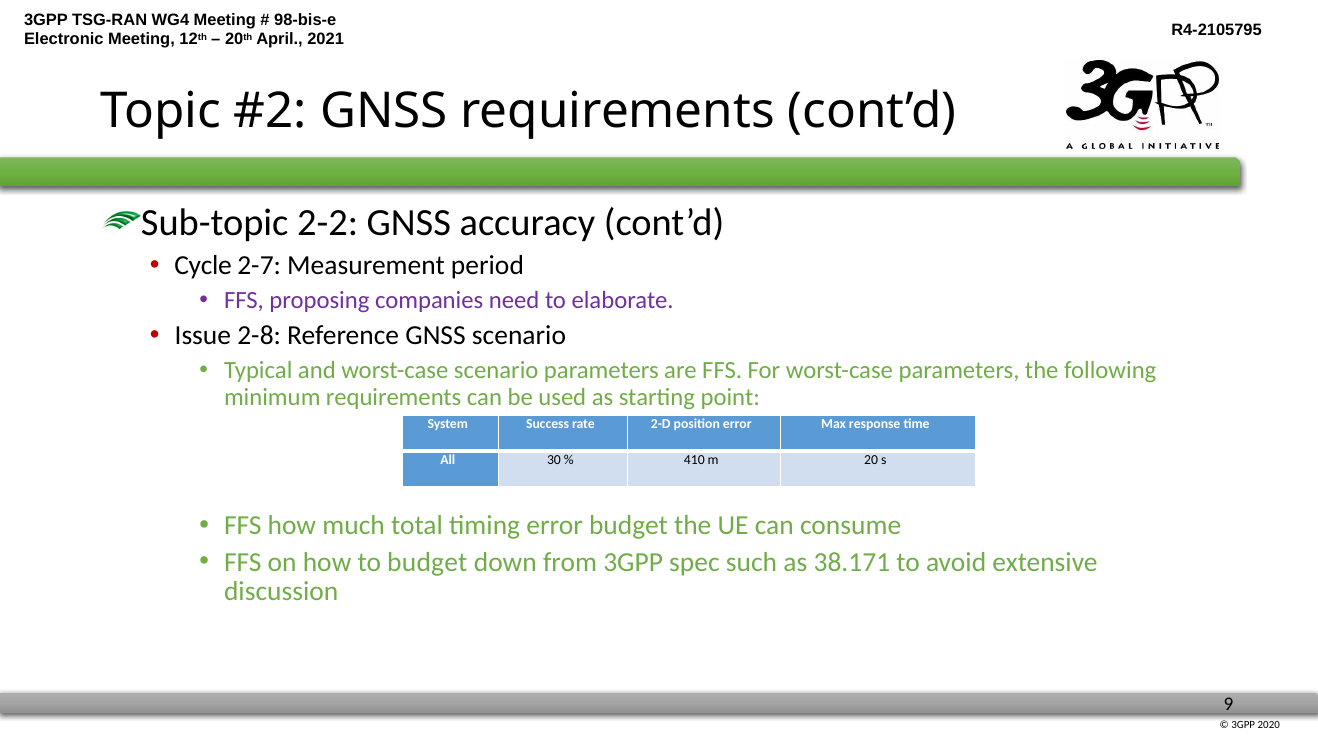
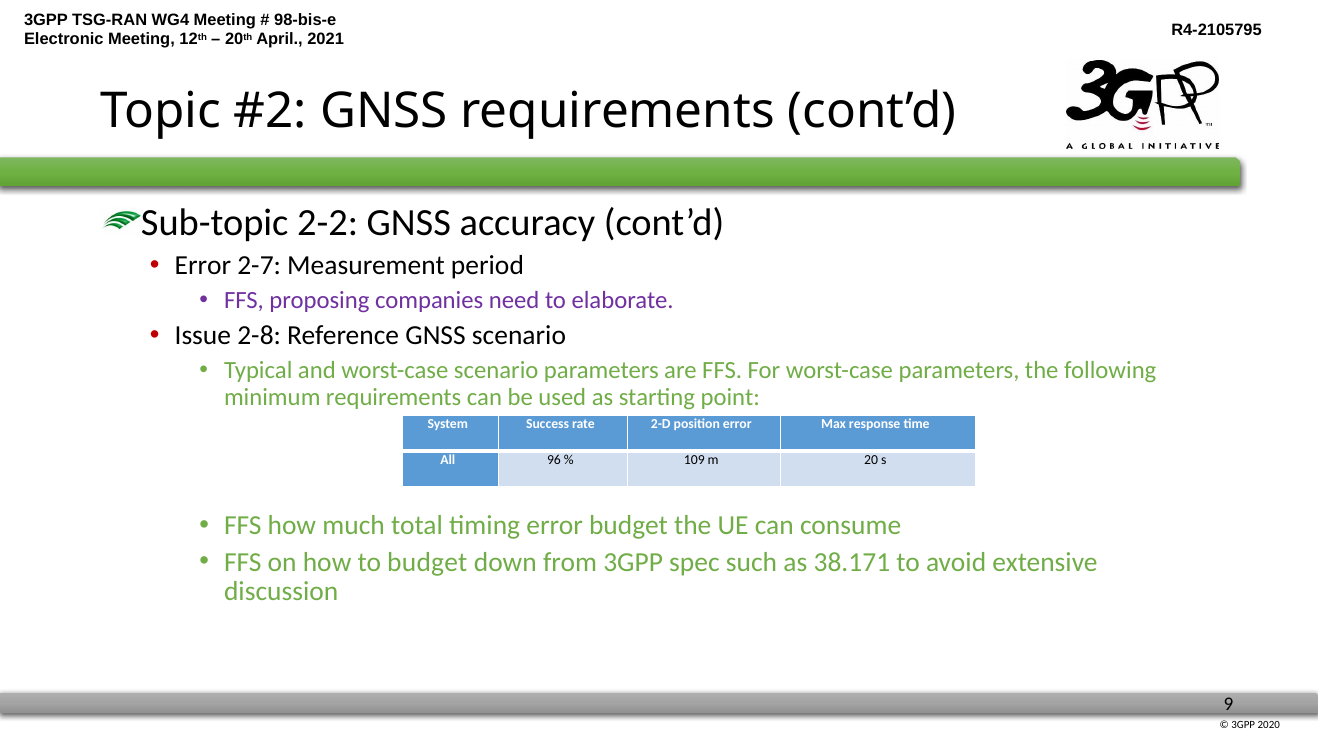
Cycle: Cycle -> Error (203, 265)
30: 30 -> 96 (554, 460)
410: 410 -> 109 (694, 460)
